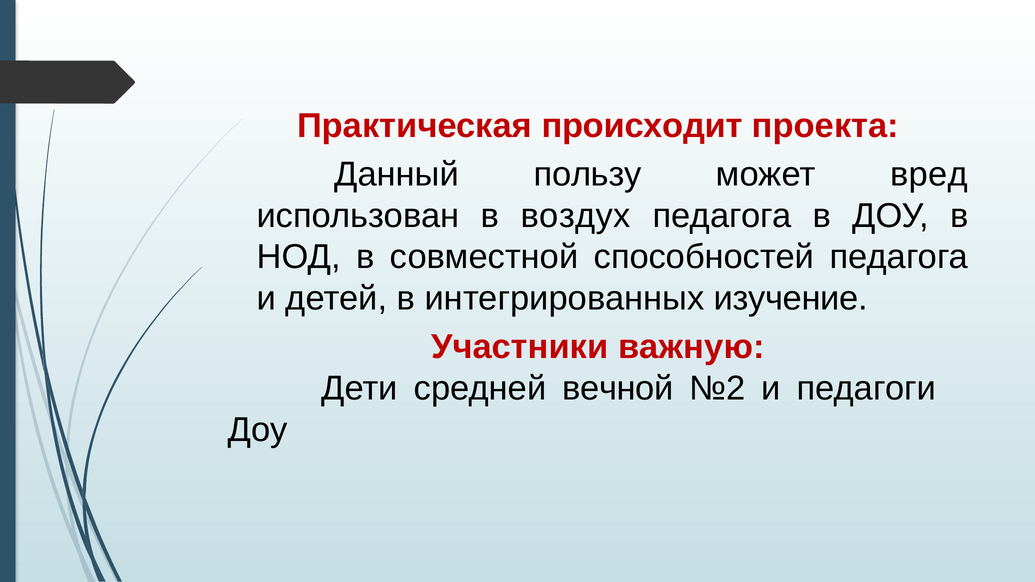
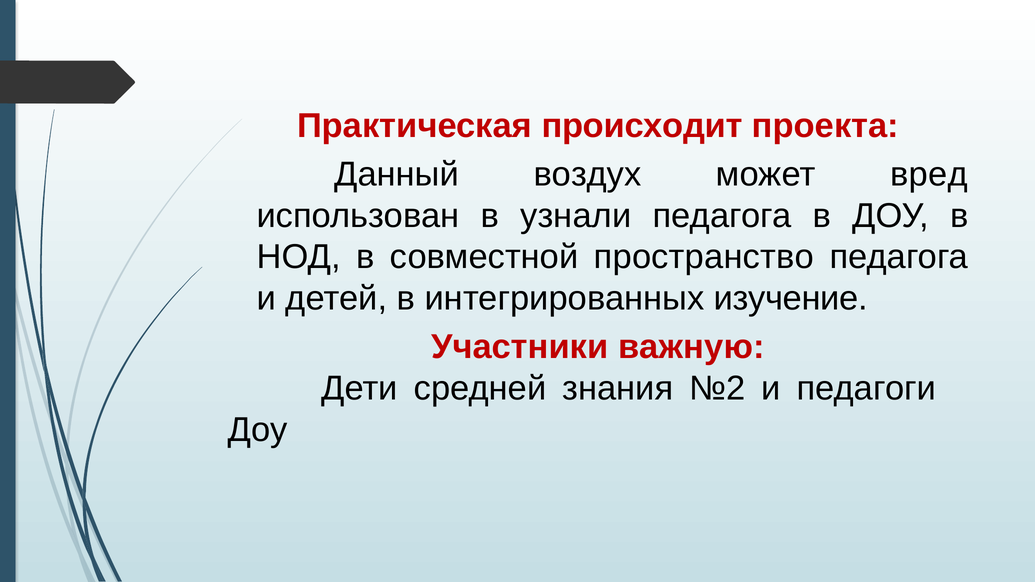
пользу: пользу -> воздух (587, 174)
воздух: воздух -> узнали (576, 216)
способностей: способностей -> пространство (704, 257)
вечной: вечной -> знания (618, 388)
